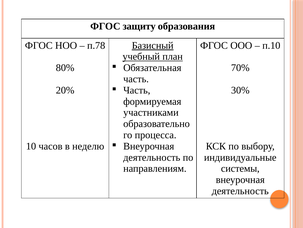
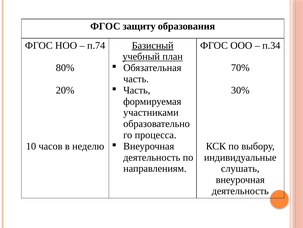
п.78: п.78 -> п.74 (96, 45)
п.10: п.10 -> п.34 (271, 45)
системы: системы -> слушать (240, 168)
